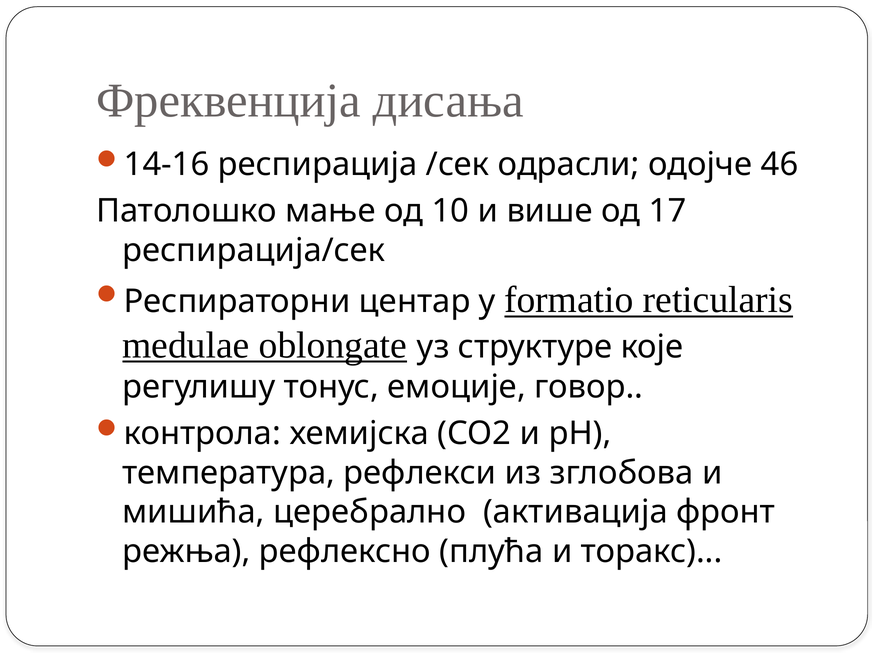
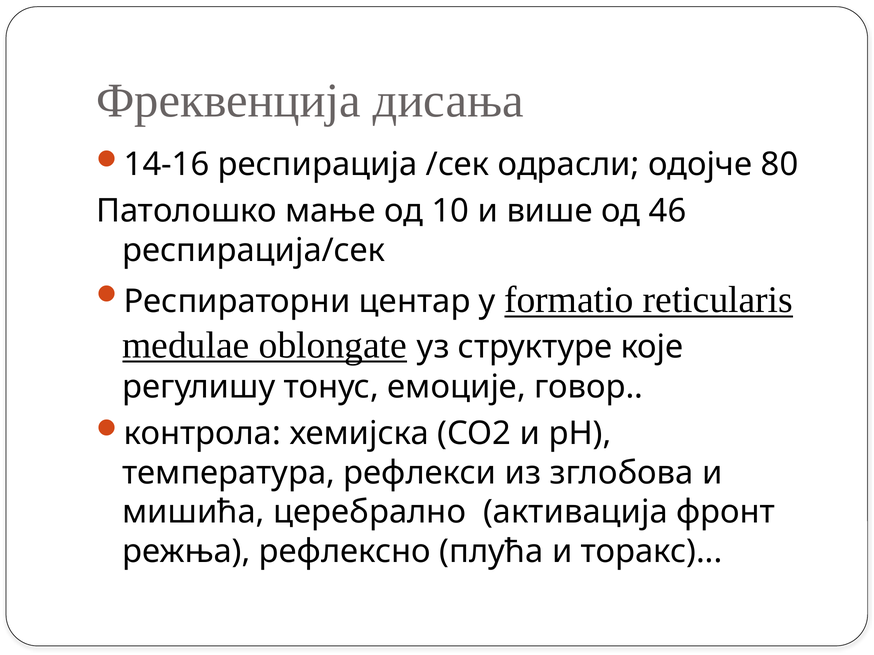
46: 46 -> 80 (780, 165)
17: 17 -> 46 (668, 211)
